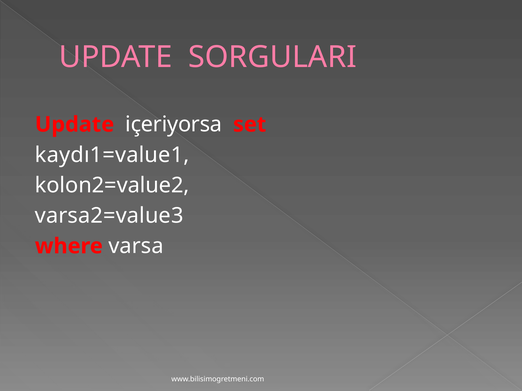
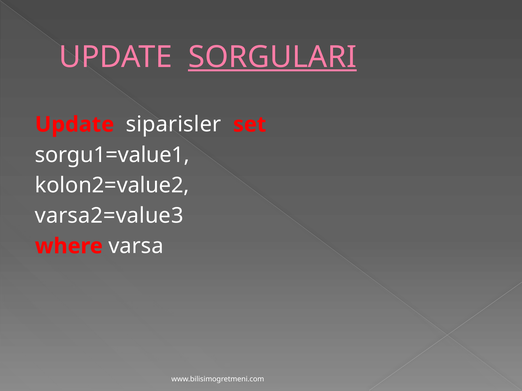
SORGULARI underline: none -> present (272, 57)
içeriyorsa: içeriyorsa -> siparisler (173, 125)
kaydı1=value1: kaydı1=value1 -> sorgu1=value1 (112, 155)
